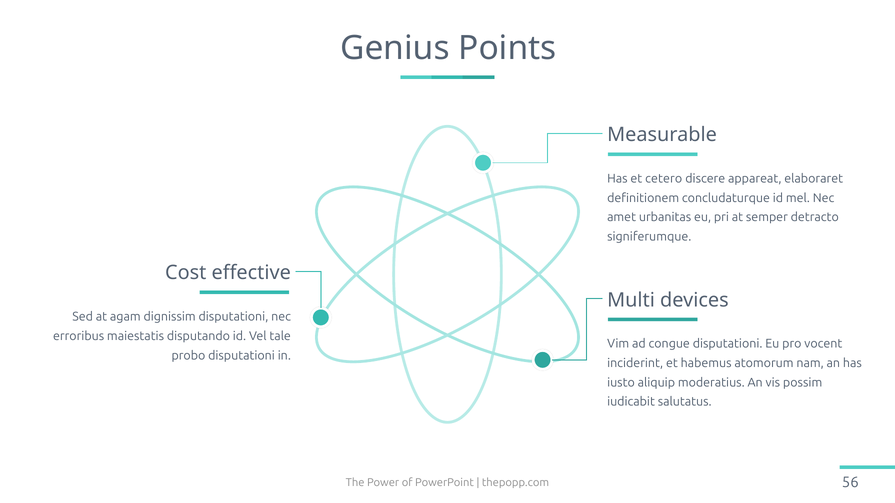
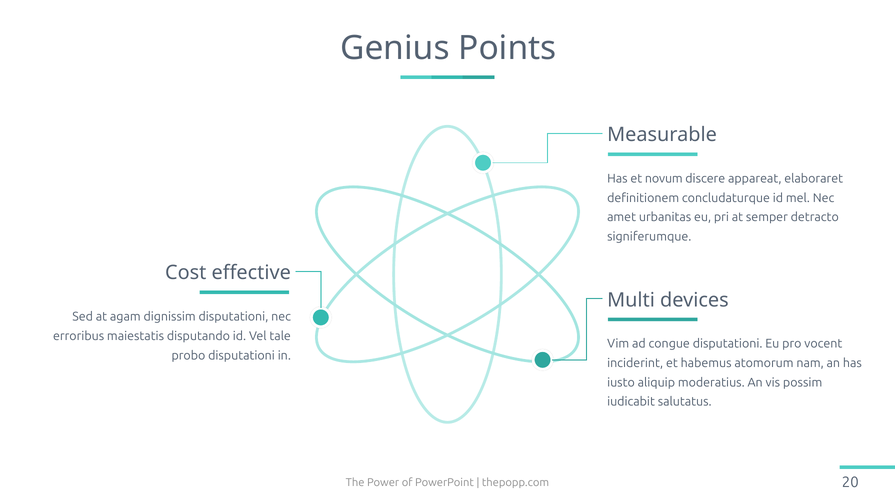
cetero: cetero -> novum (664, 179)
56: 56 -> 20 (850, 483)
